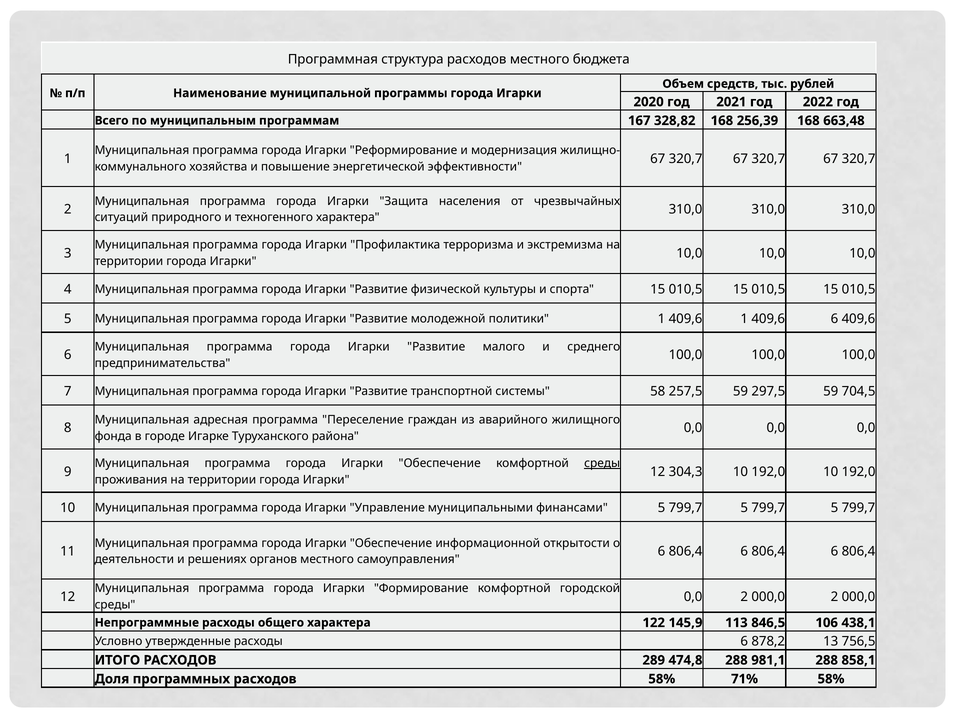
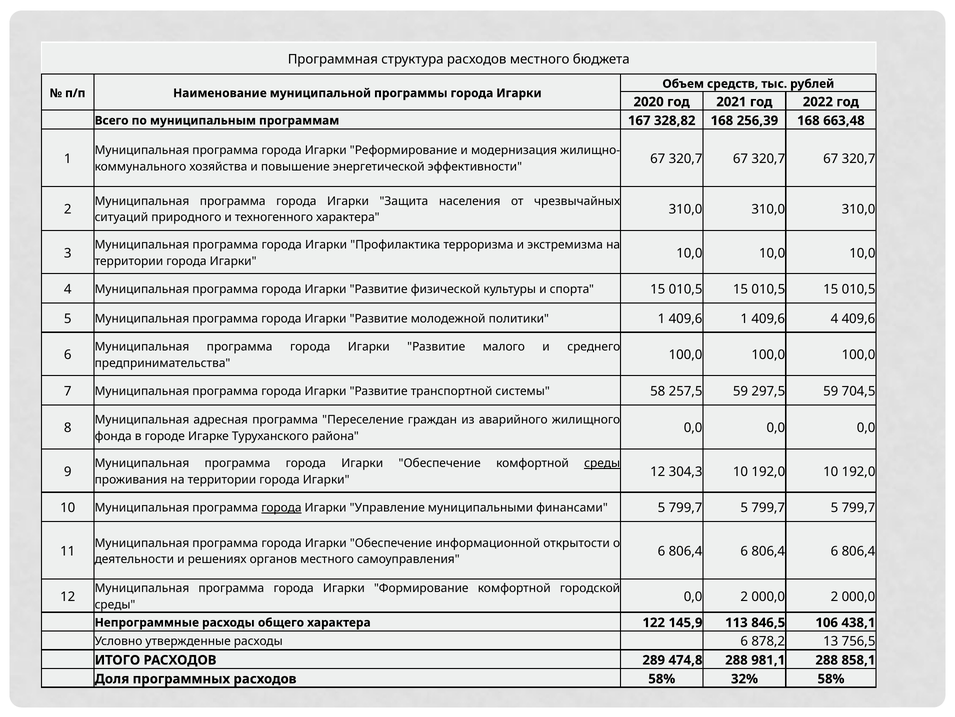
1 409,6 6: 6 -> 4 (834, 318)
города underline: none -> present (281, 507)
71%: 71% -> 32% (745, 678)
